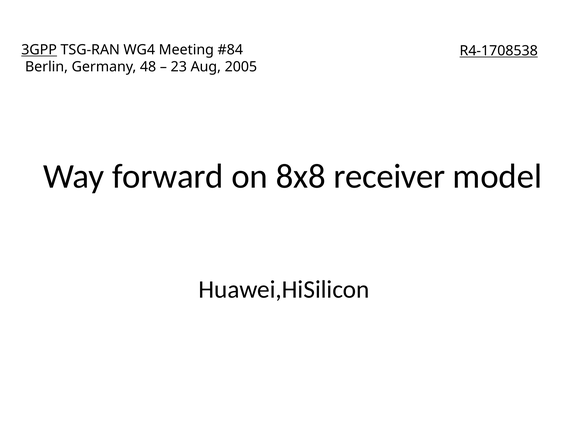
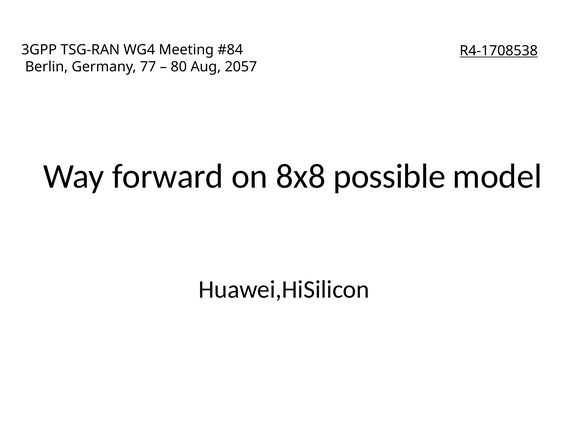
3GPP underline: present -> none (39, 50)
48: 48 -> 77 (148, 67)
23: 23 -> 80 (179, 67)
2005: 2005 -> 2057 (241, 67)
receiver: receiver -> possible (389, 176)
